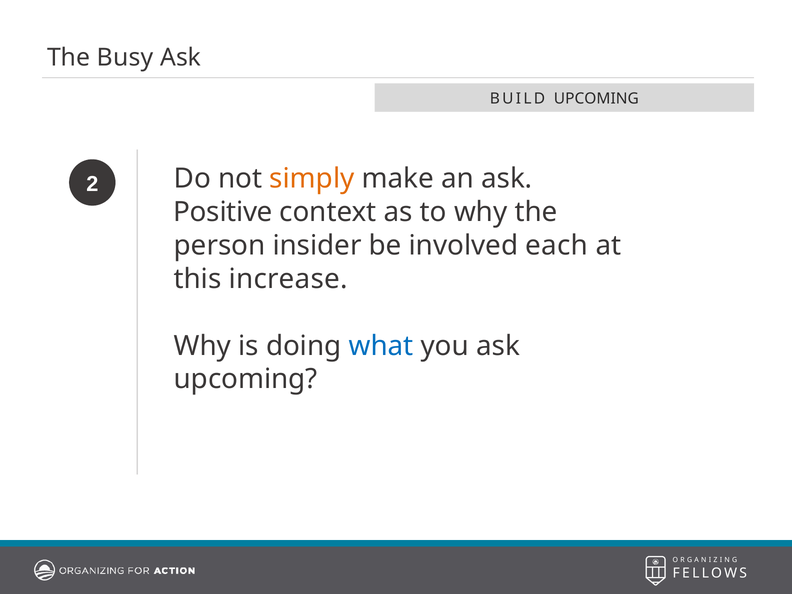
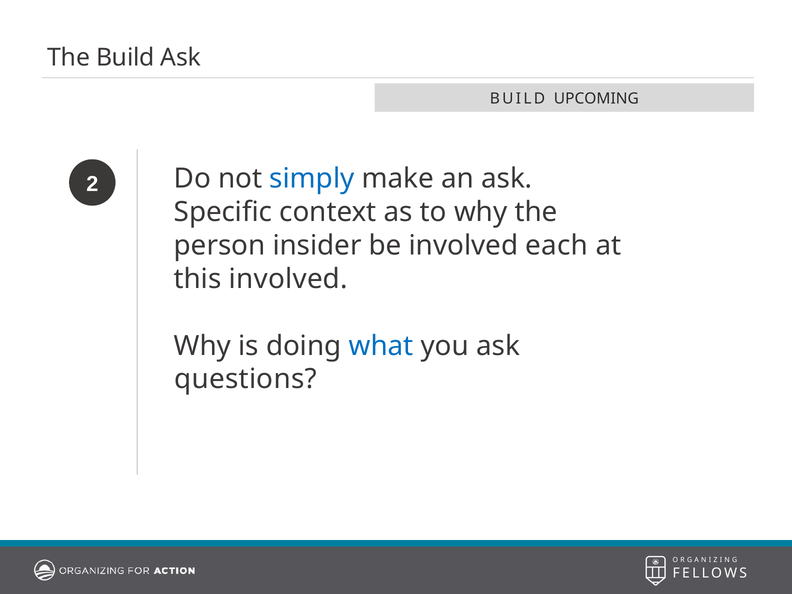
The Busy: Busy -> Build (125, 58)
simply colour: orange -> blue (312, 179)
Positive: Positive -> Specific (223, 212)
this increase: increase -> involved (288, 279)
upcoming: upcoming -> questions (245, 379)
